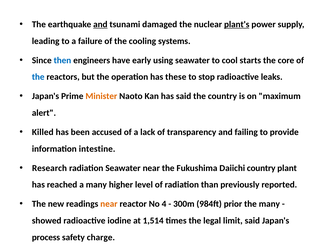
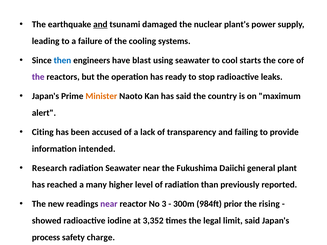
plant's underline: present -> none (237, 24)
early: early -> blast (142, 60)
the colour: blue -> purple (38, 77)
these: these -> ready (176, 77)
Killed: Killed -> Citing (43, 132)
intestine: intestine -> intended (97, 149)
Daiichi country: country -> general (261, 168)
near colour: orange -> purple (109, 204)
4: 4 -> 3 (164, 204)
the many: many -> rising (269, 204)
1,514: 1,514 -> 3,352 (153, 221)
